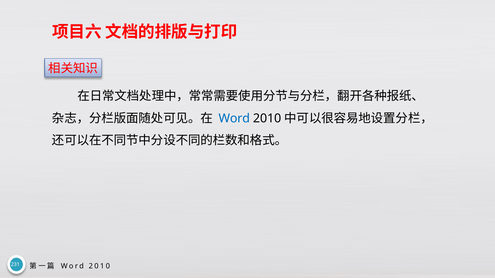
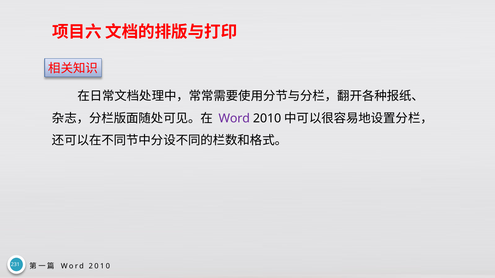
Word colour: blue -> purple (234, 118)
